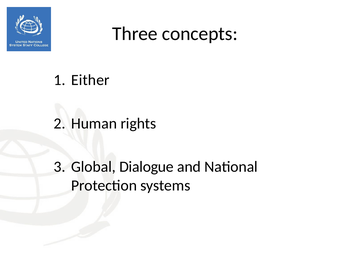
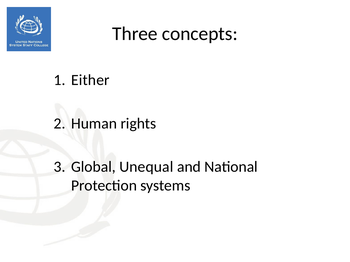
Dialogue: Dialogue -> Unequal (146, 167)
